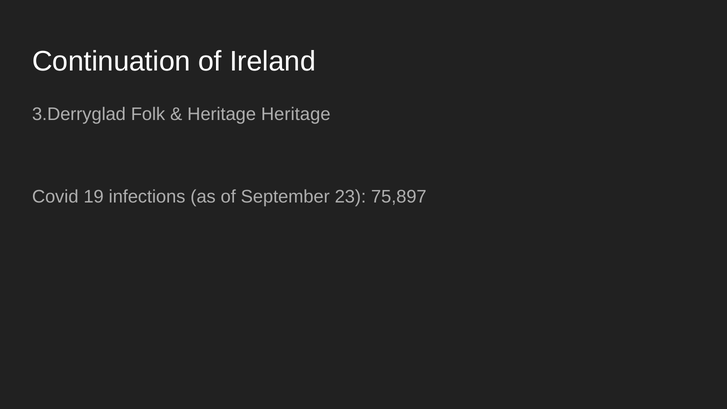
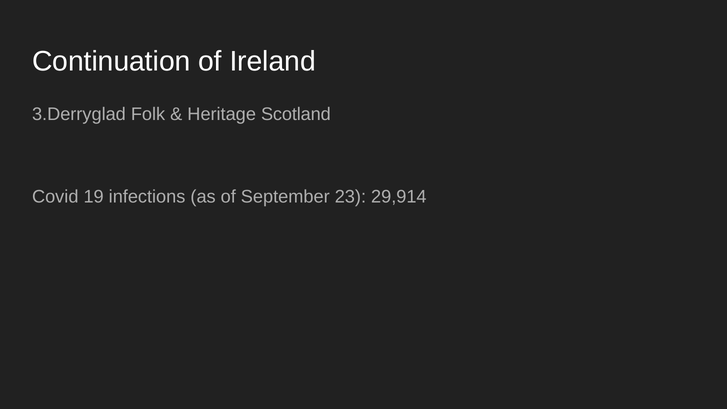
Heritage Heritage: Heritage -> Scotland (296, 114)
75,897: 75,897 -> 29,914 (399, 197)
